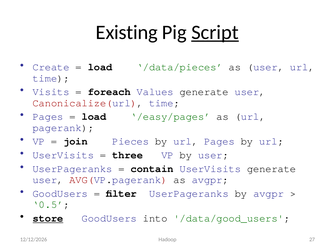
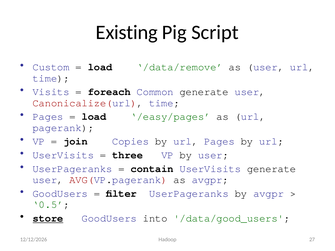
Script underline: present -> none (215, 32)
Create: Create -> Custom (51, 67)
/data/pieces: /data/pieces -> /data/remove (180, 67)
Values: Values -> Common (155, 92)
Pieces: Pieces -> Copies (131, 142)
